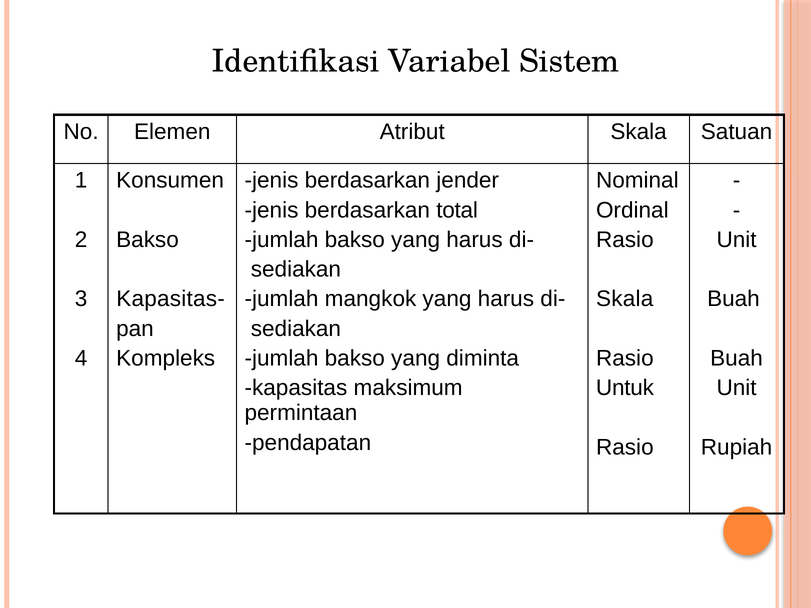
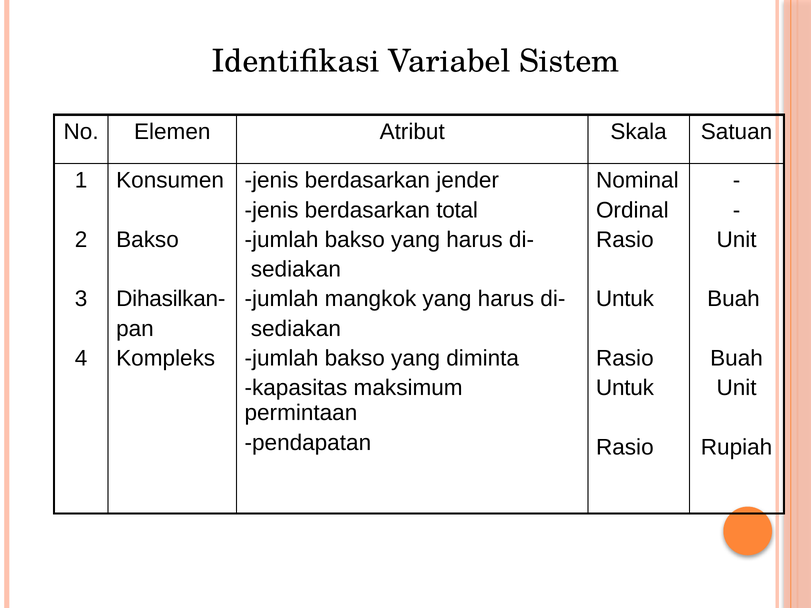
Kapasitas-: Kapasitas- -> Dihasilkan- (171, 299)
Skala: Skala -> Untuk (625, 299)
